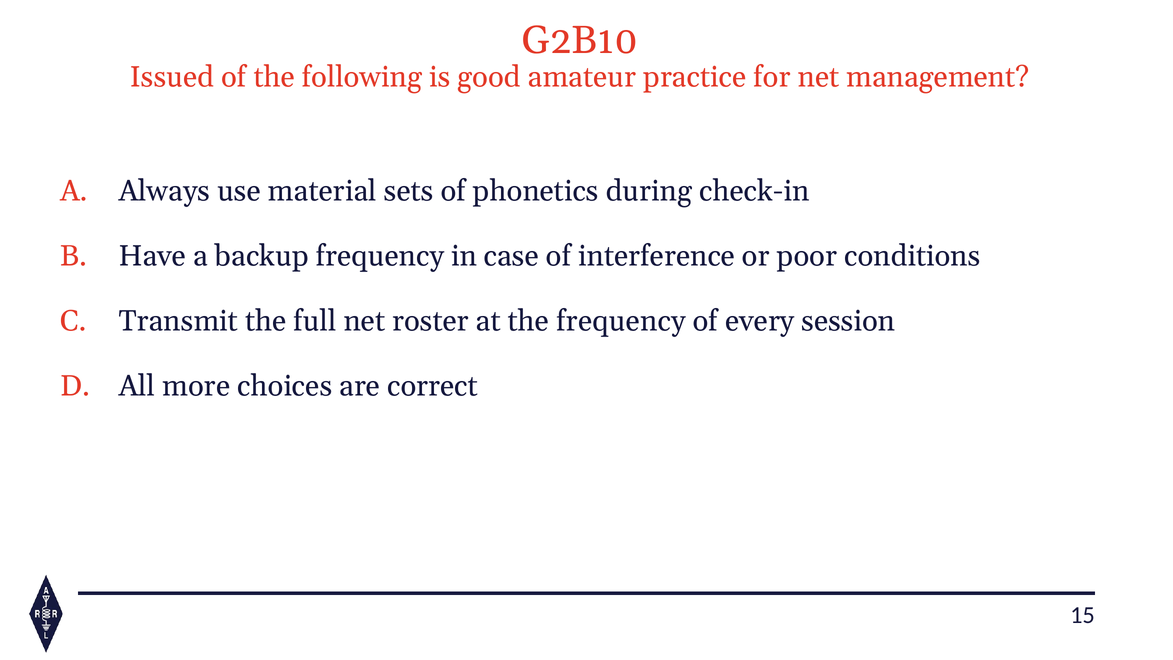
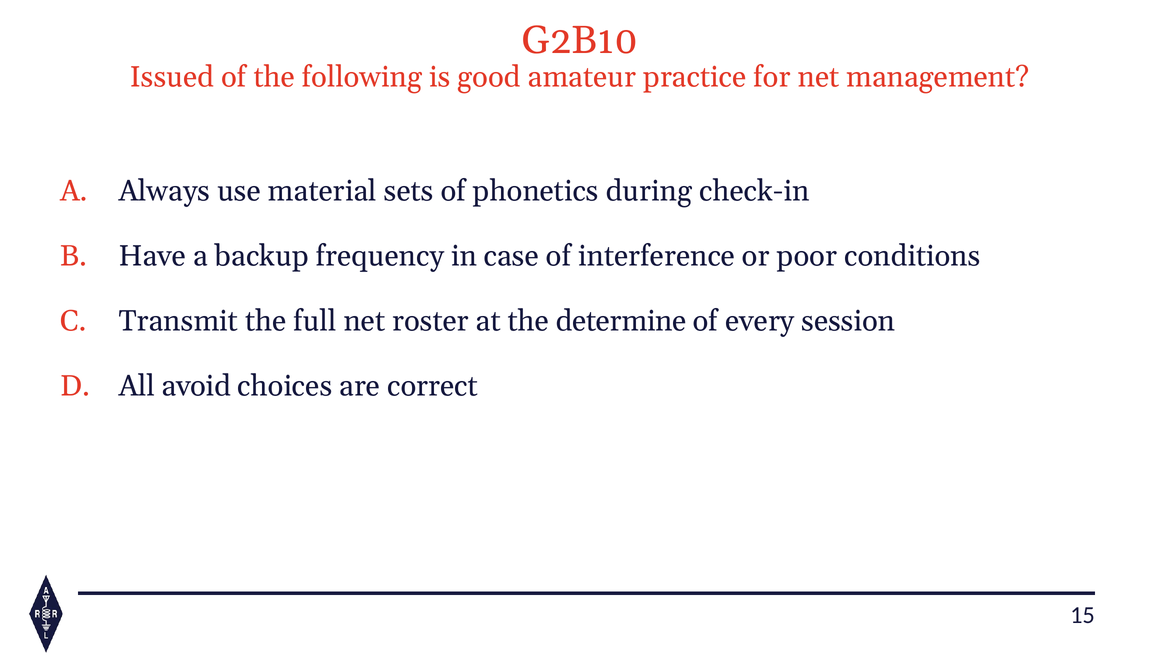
the frequency: frequency -> determine (621, 321)
more: more -> avoid (196, 386)
